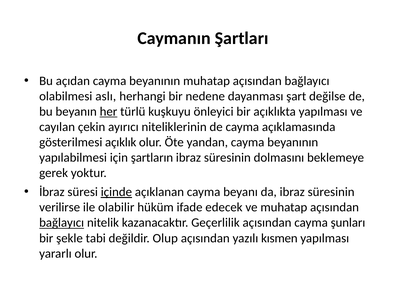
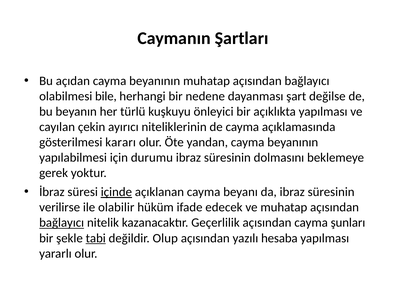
aslı: aslı -> bile (106, 96)
her underline: present -> none (108, 112)
açıklık: açıklık -> kararı (121, 143)
şartların: şartların -> durumu (152, 158)
tabi underline: none -> present (96, 239)
kısmen: kısmen -> hesaba (279, 239)
